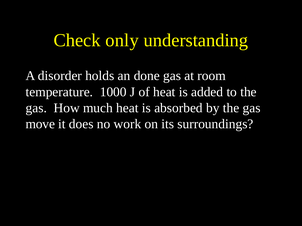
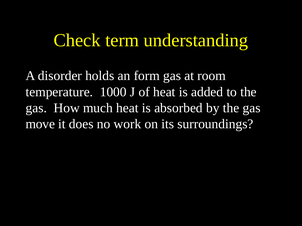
only: only -> term (122, 40)
done: done -> form (147, 76)
